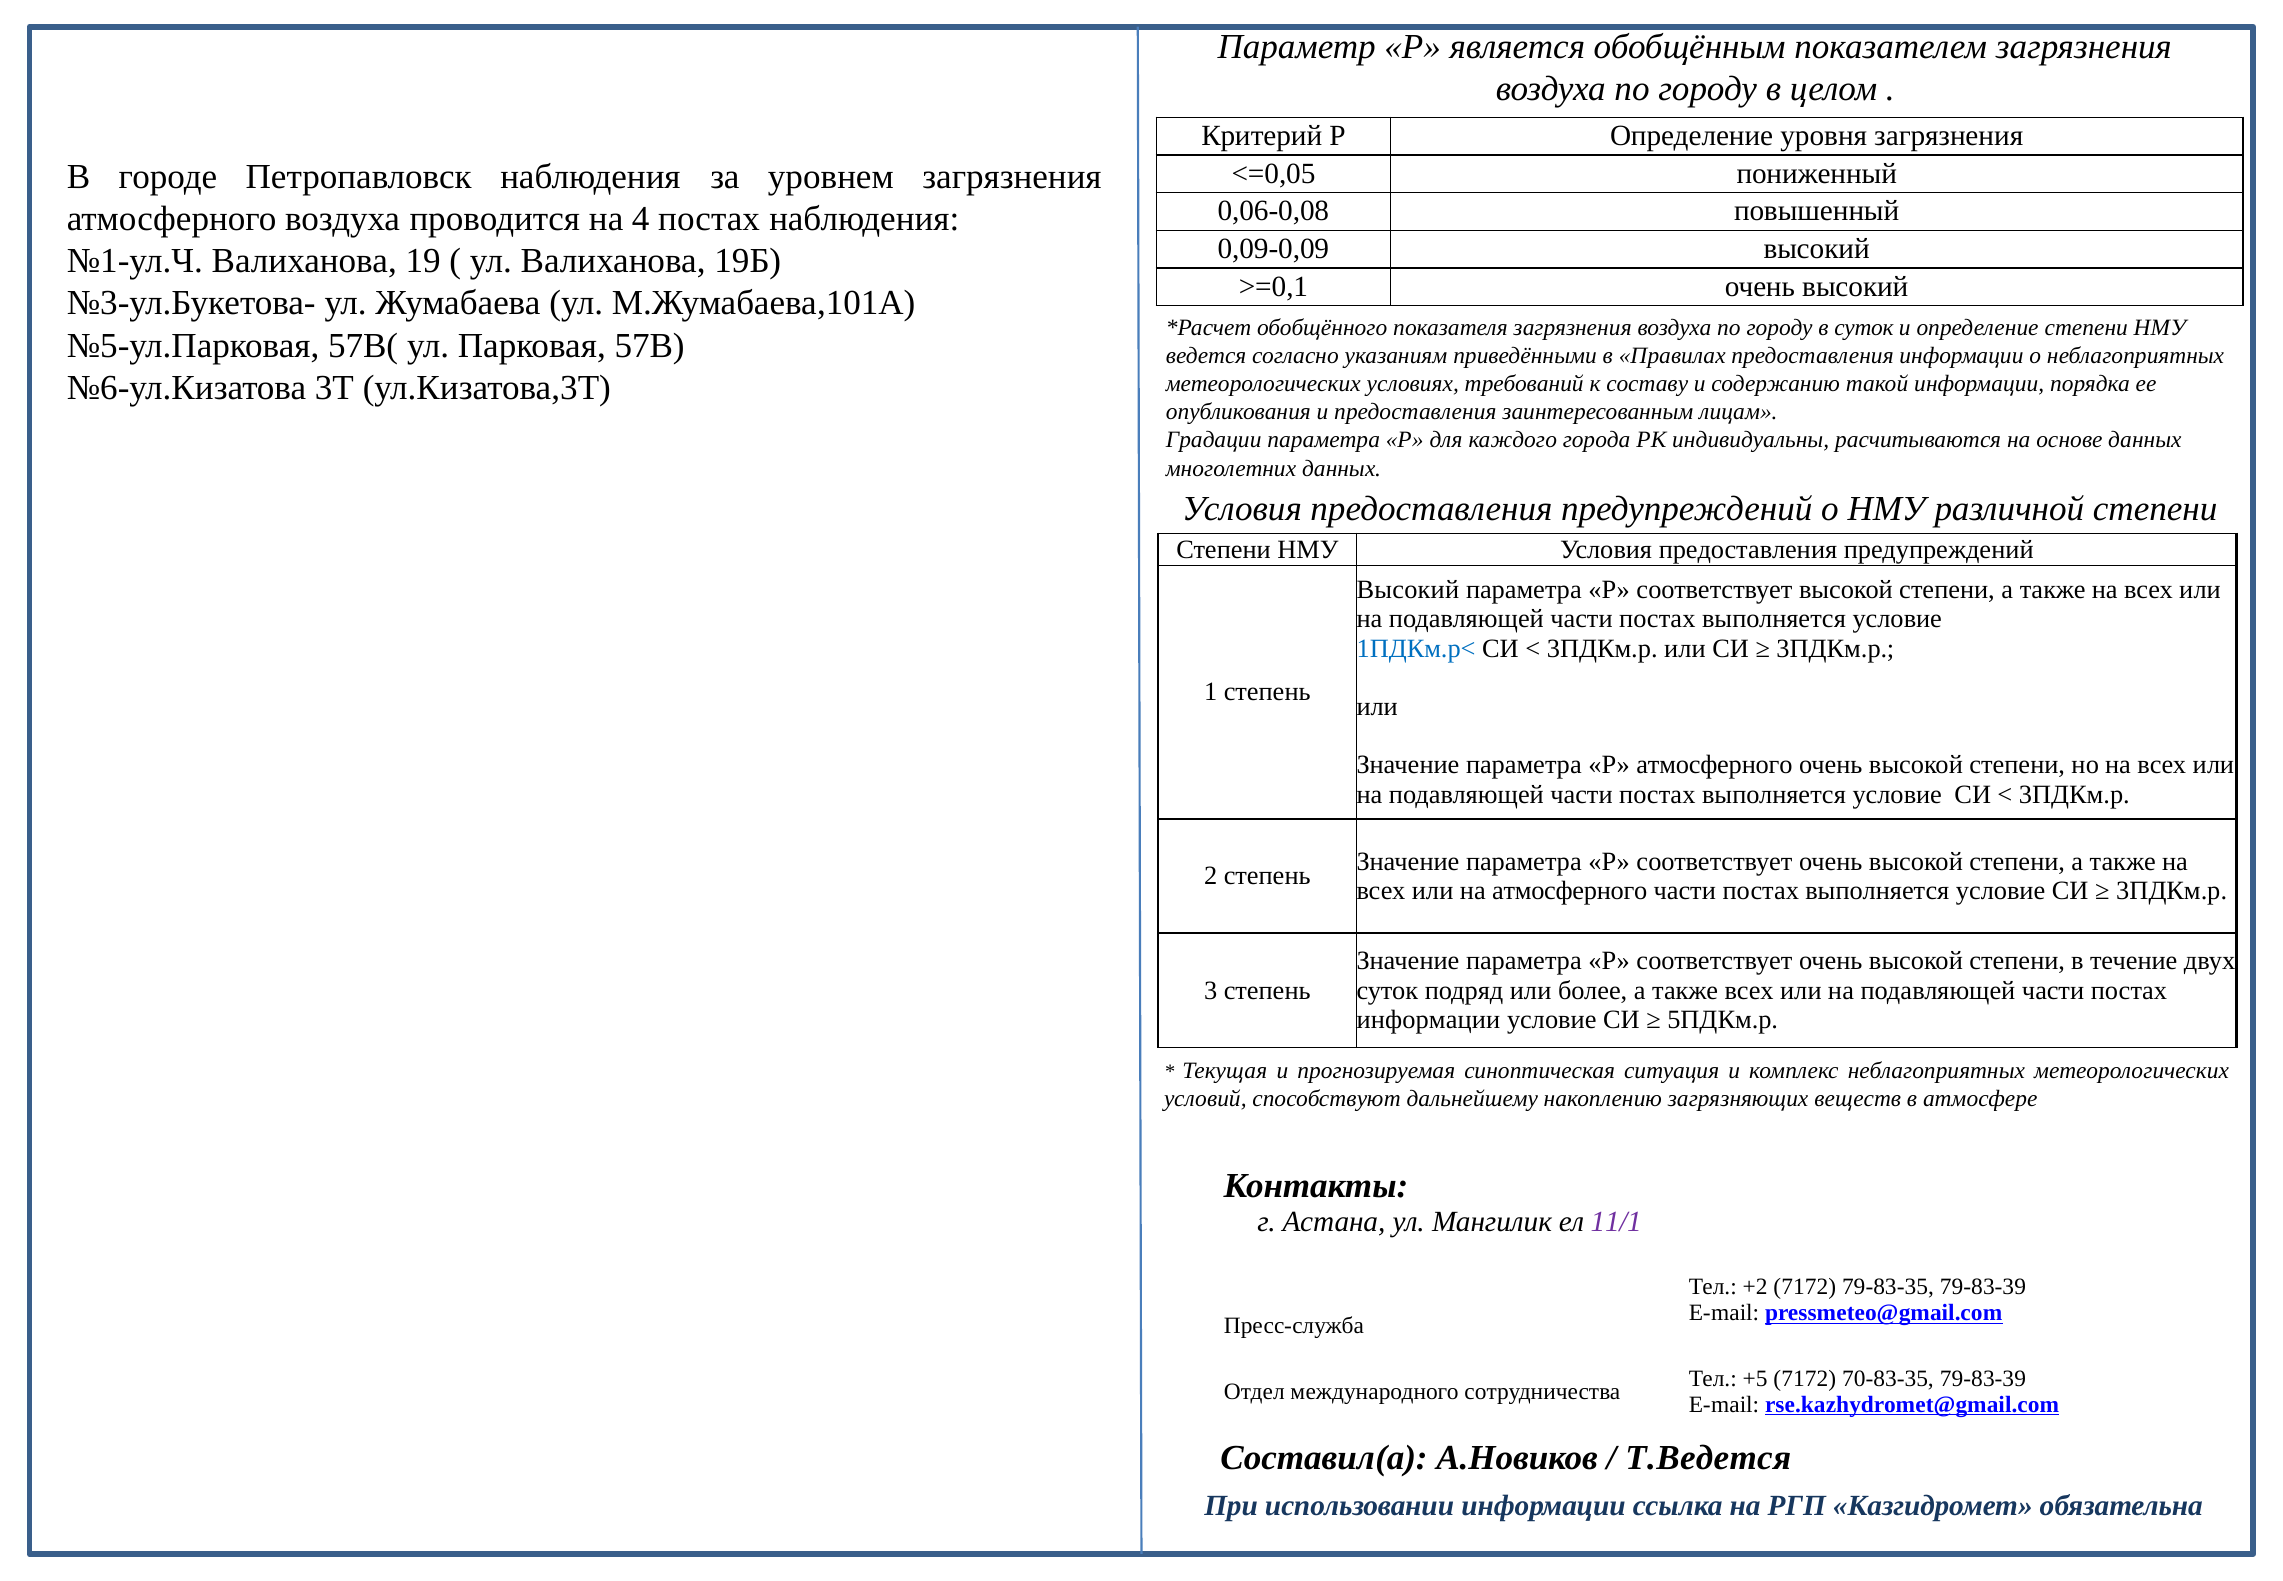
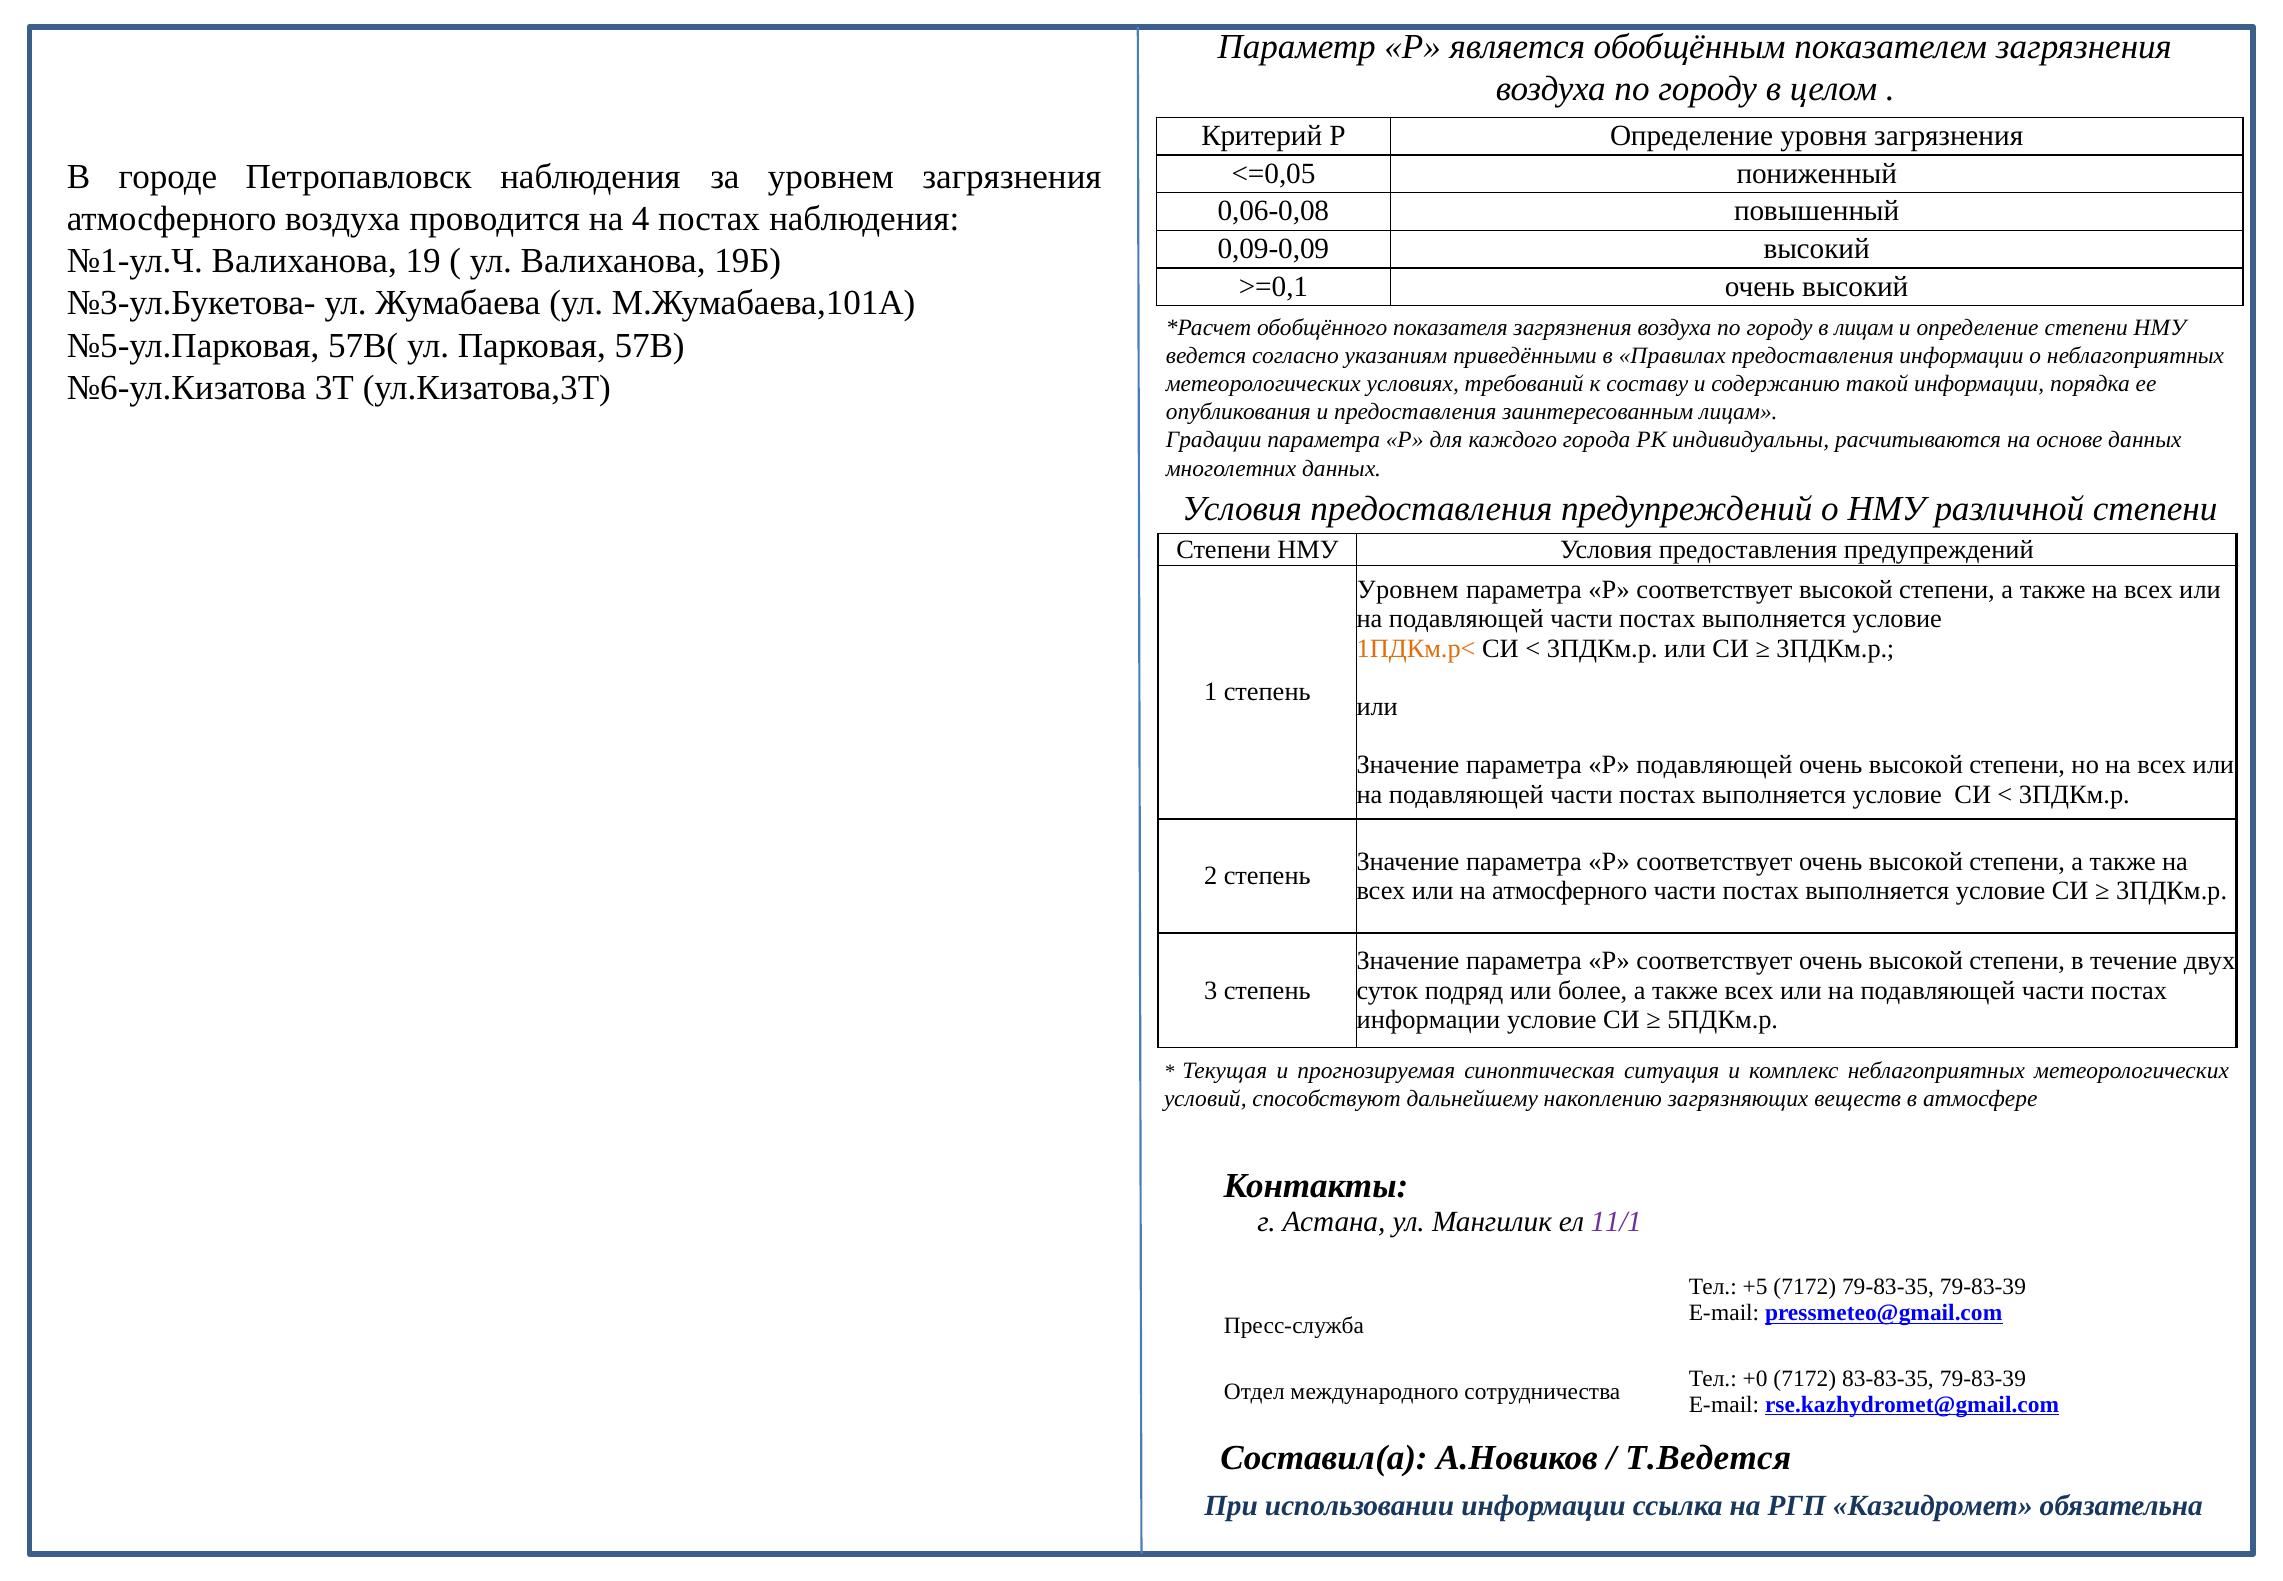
в суток: суток -> лицам (1864, 328)
Высокий: Высокий -> Уровнем (1408, 590)
1ПДКм.р< colour: blue -> orange (1416, 648)
Р атмосферного: атмосферного -> подавляющей (1714, 765)
+2: +2 -> +5 (1755, 1287)
+5: +5 -> +0 (1755, 1378)
70-83-35: 70-83-35 -> 83-83-35 (1888, 1378)
